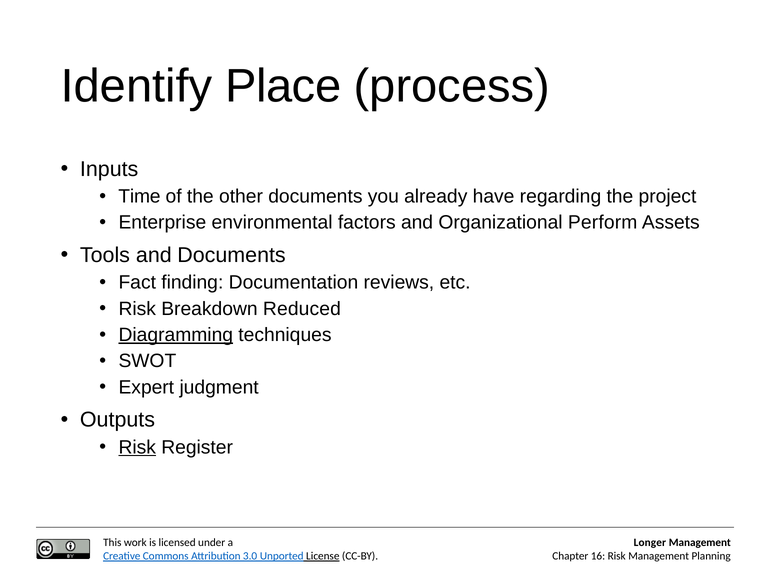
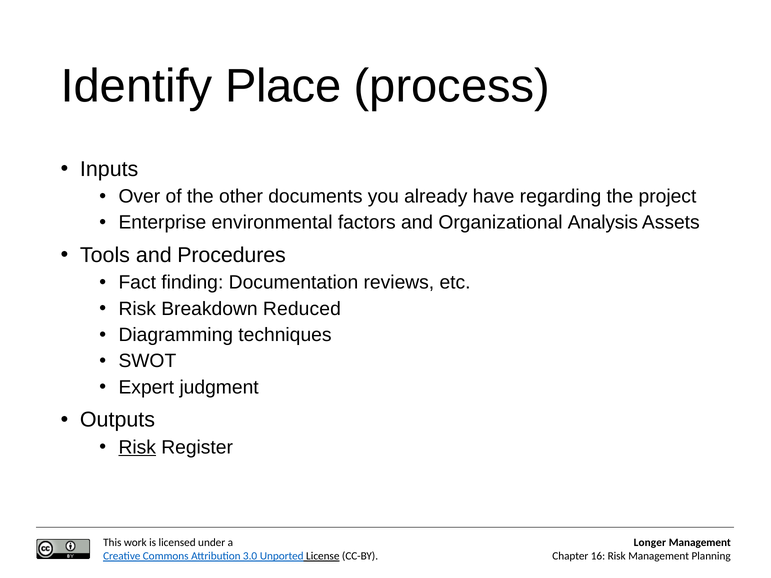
Time: Time -> Over (139, 197)
Perform: Perform -> Analysis (603, 223)
and Documents: Documents -> Procedures (232, 255)
Diagramming underline: present -> none (176, 335)
